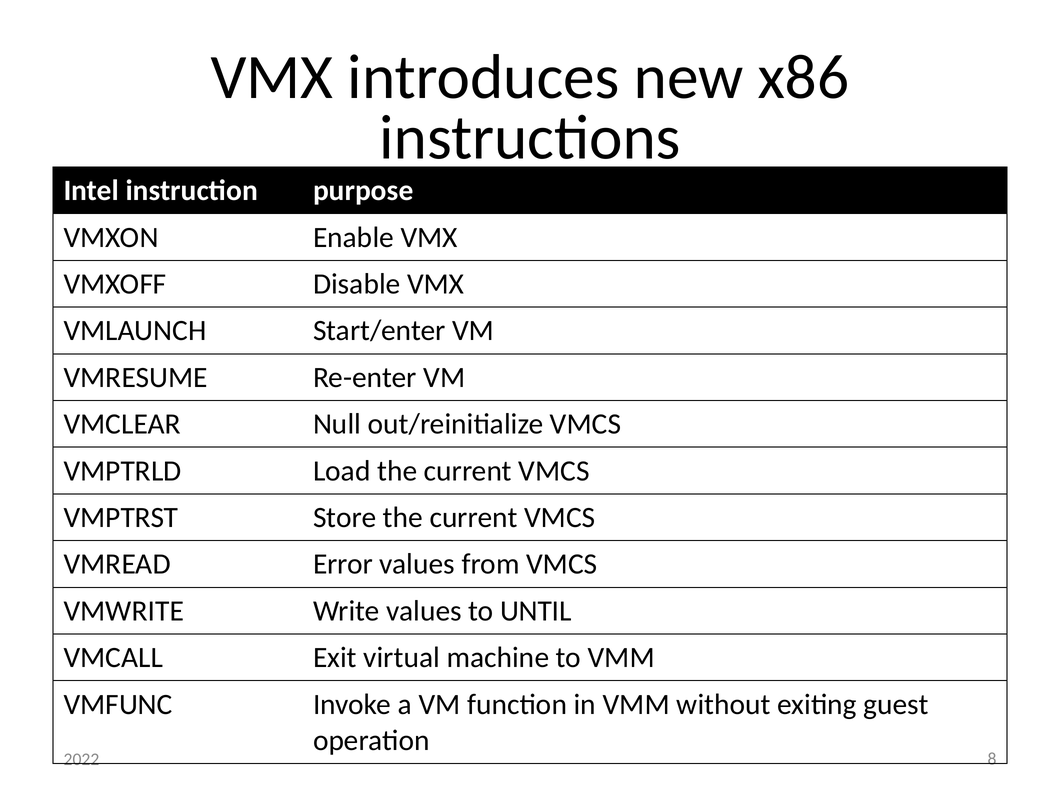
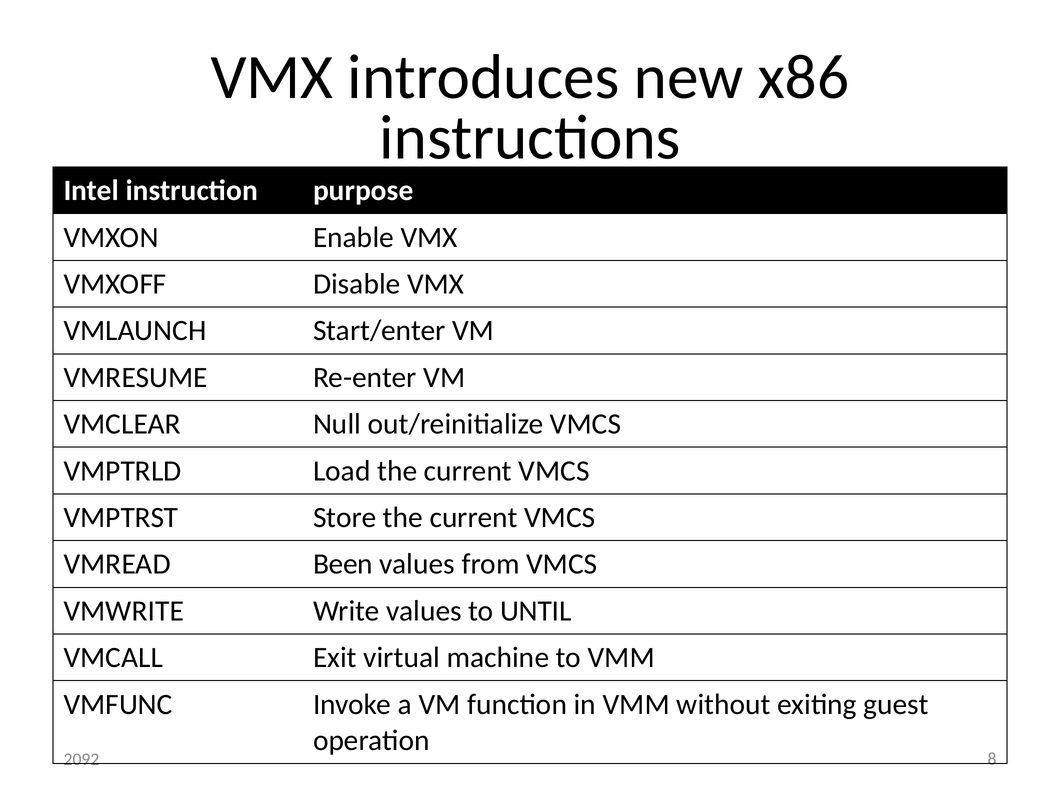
Error: Error -> Been (343, 564)
2022: 2022 -> 2092 (81, 759)
